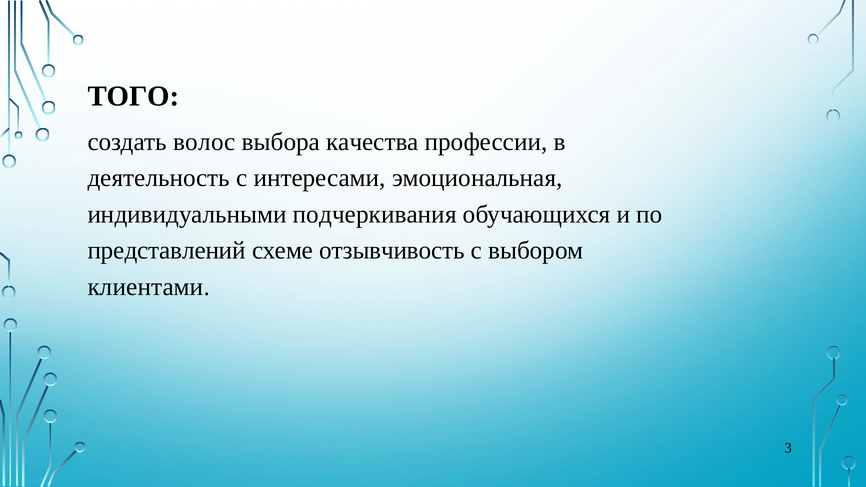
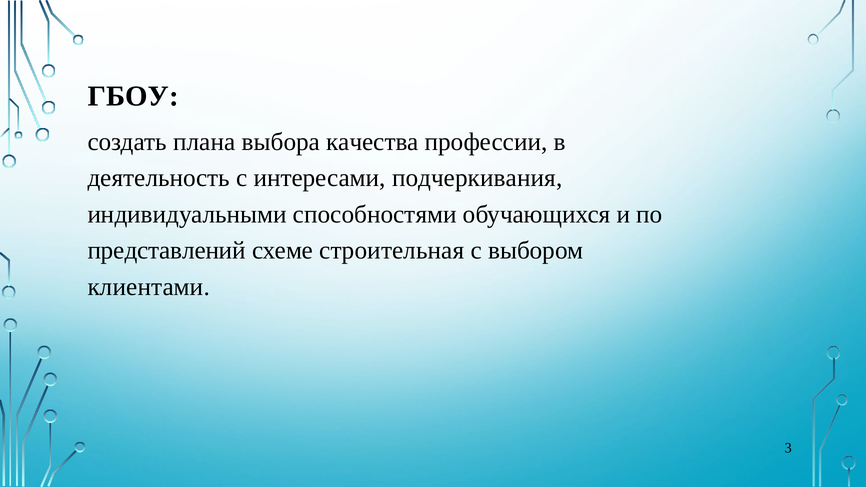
ТОГО: ТОГО -> ГБОУ (133, 96)
волос: волос -> плана (204, 142)
эмоциональная: эмоциональная -> подчеркивания (477, 178)
подчеркивания: подчеркивания -> способностями (375, 214)
отзывчивость: отзывчивость -> строительная (392, 251)
